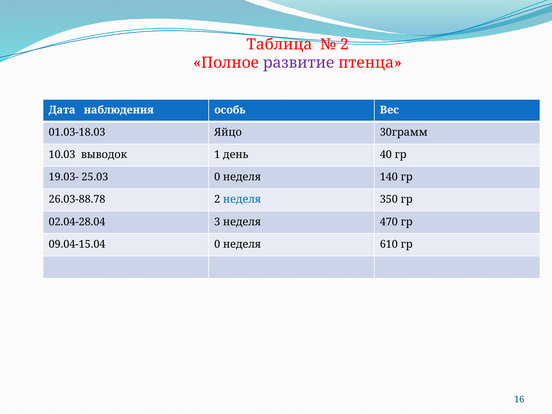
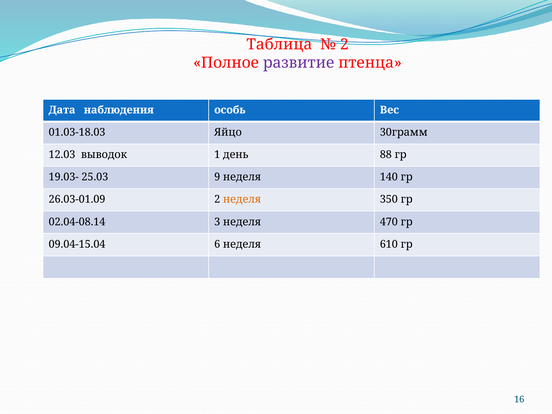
10.03: 10.03 -> 12.03 (62, 155)
40: 40 -> 88 (386, 155)
25.03 0: 0 -> 9 (217, 177)
26.03-88.78: 26.03-88.78 -> 26.03-01.09 (77, 199)
неделя colour: blue -> orange (242, 199)
02.04-28.04: 02.04-28.04 -> 02.04-08.14 (77, 222)
09.04-15.04 0: 0 -> 6 (217, 244)
